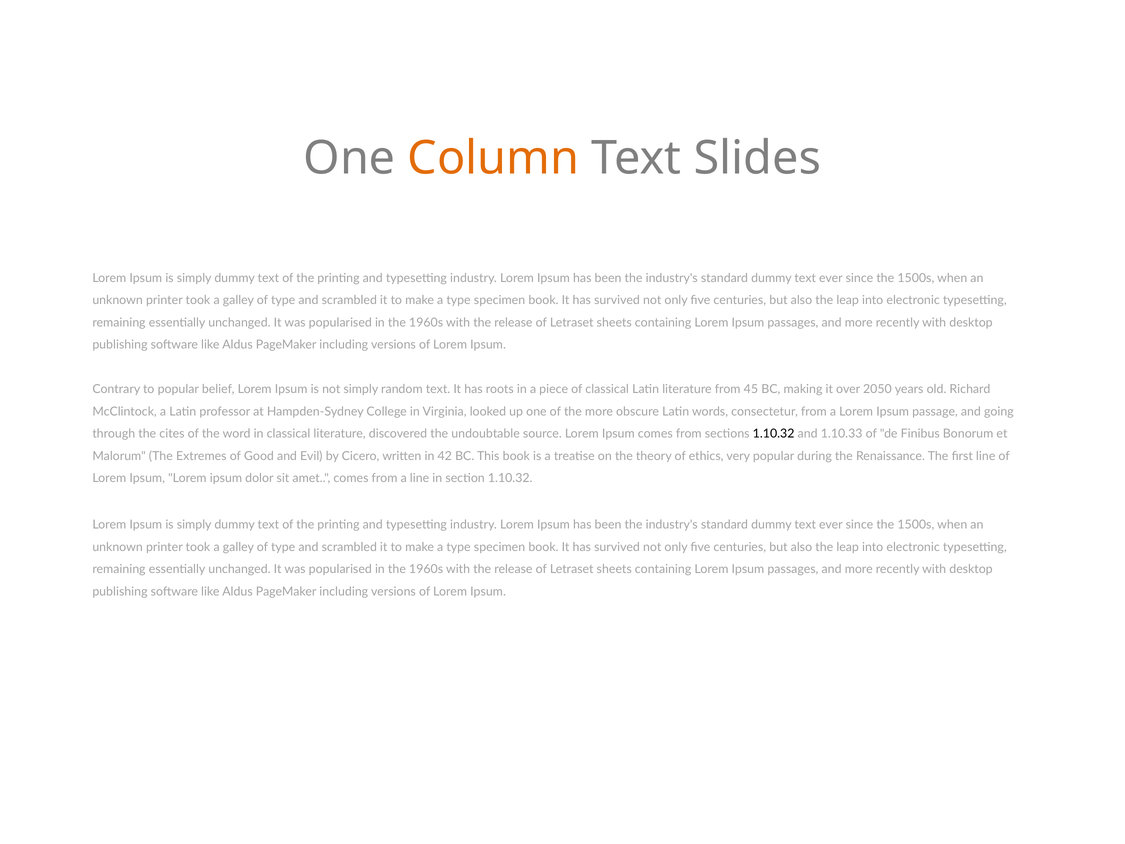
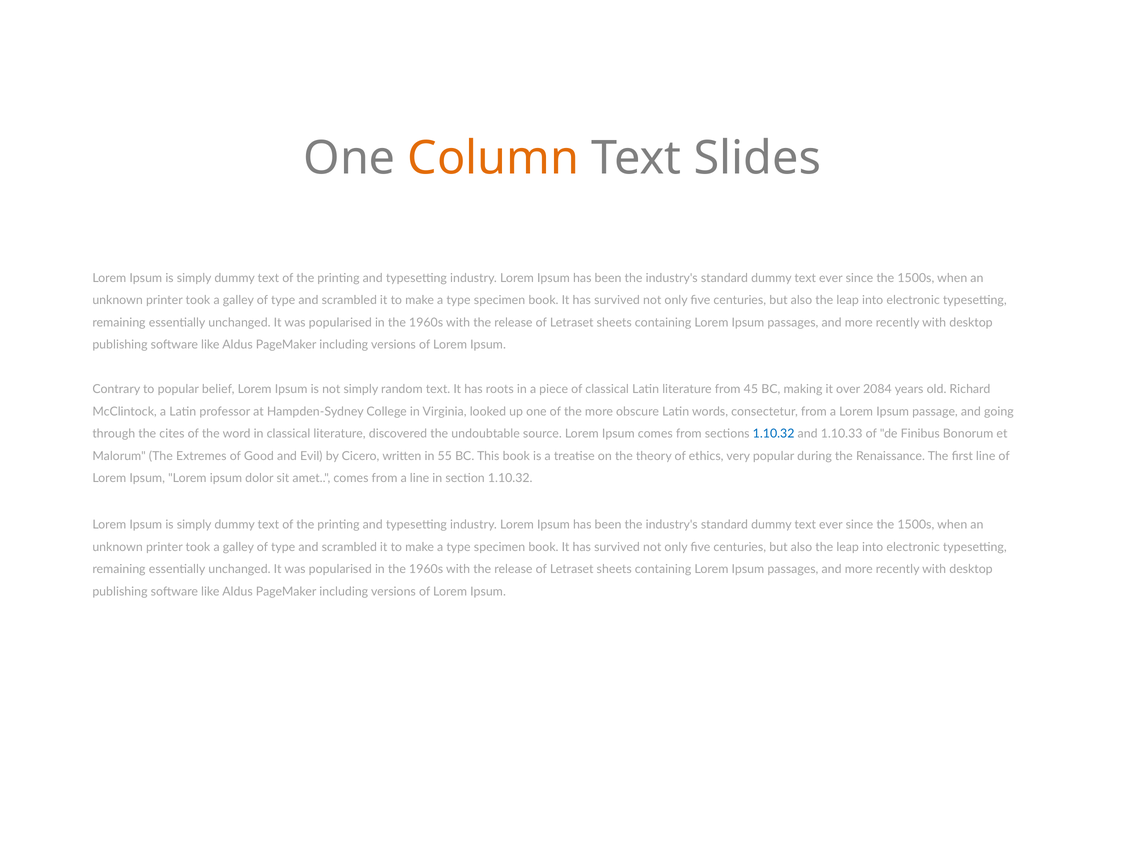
2050: 2050 -> 2084 (877, 389)
1.10.32 colour: black -> blue (774, 434)
42: 42 -> 55 (445, 456)
